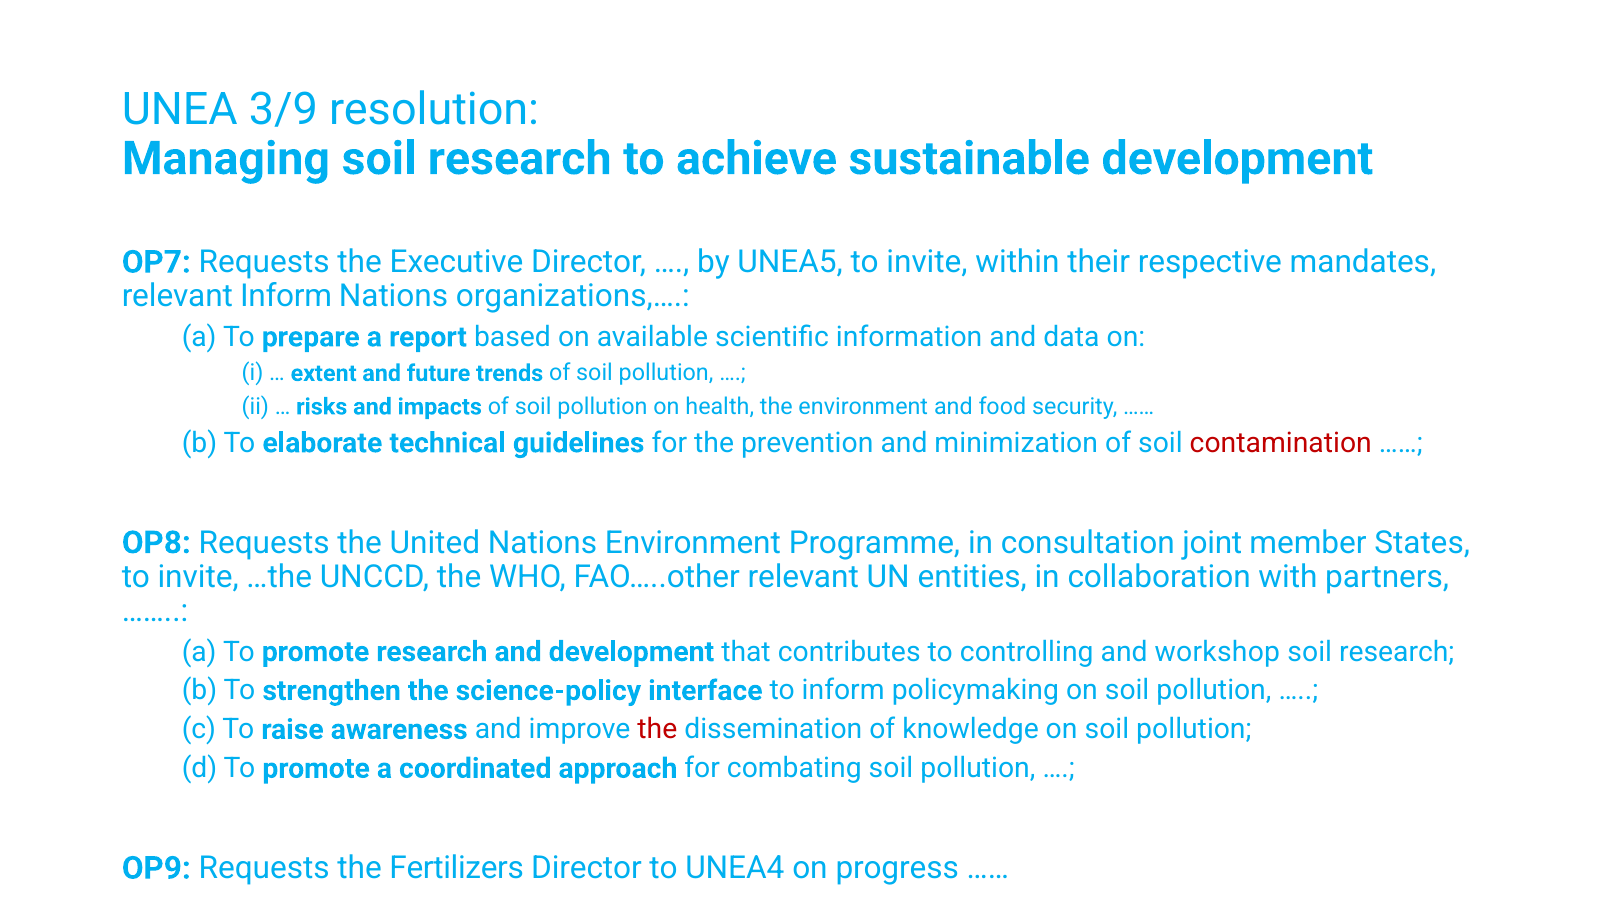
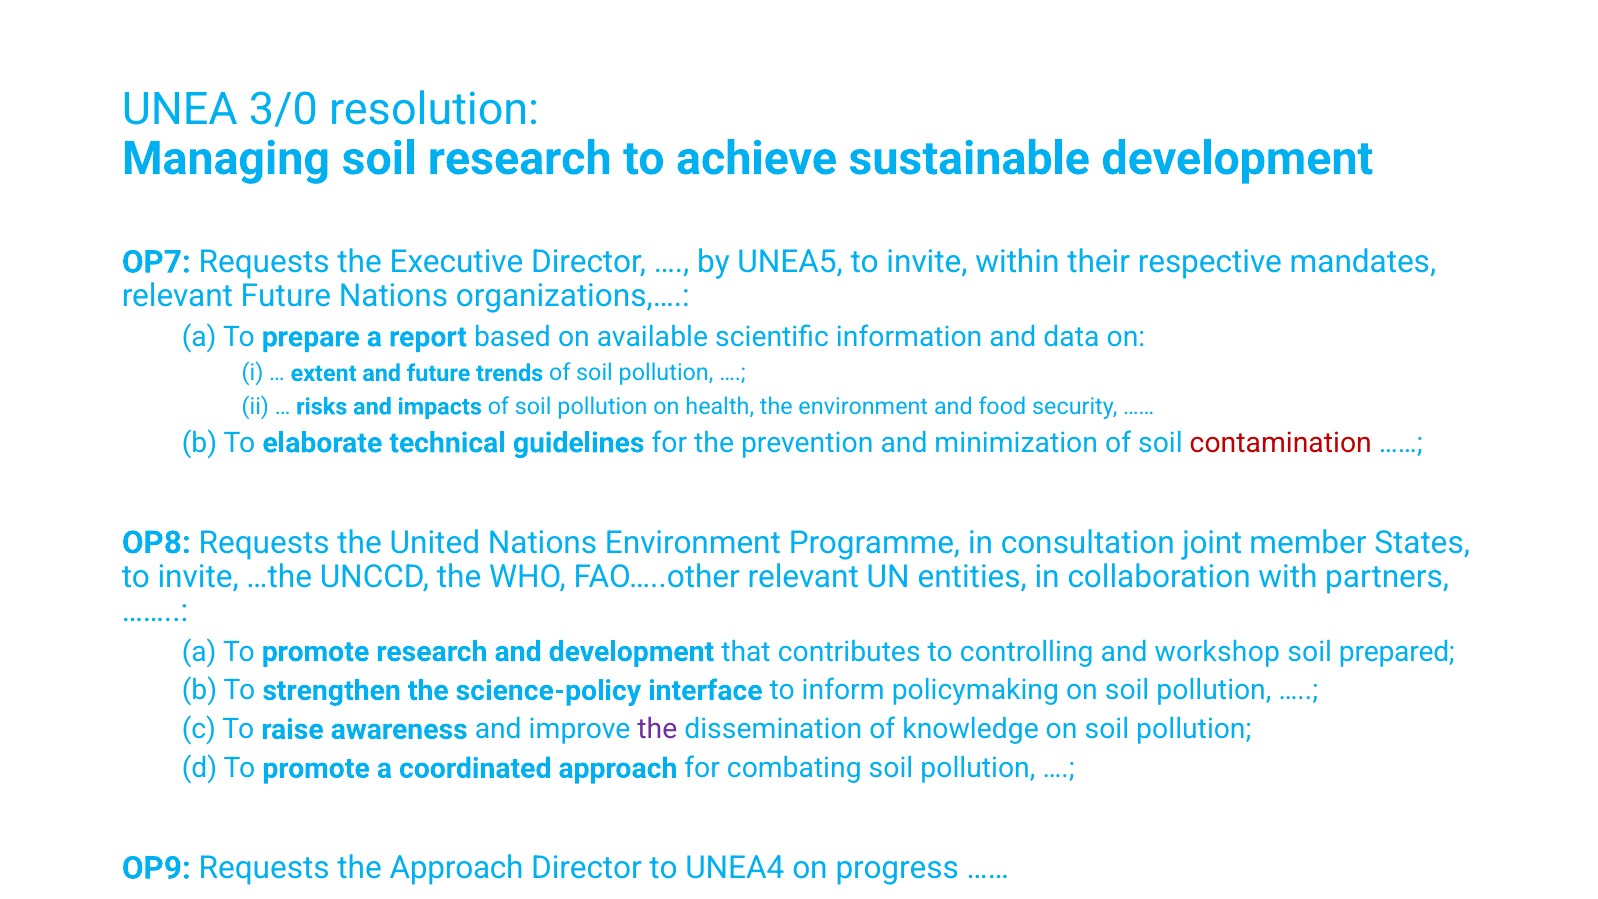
3/9: 3/9 -> 3/0 (283, 109)
relevant Inform: Inform -> Future (286, 296)
research: research -> prepared (1397, 652)
the colour: red -> purple (657, 729)
the Fertilizers: Fertilizers -> Approach (457, 868)
